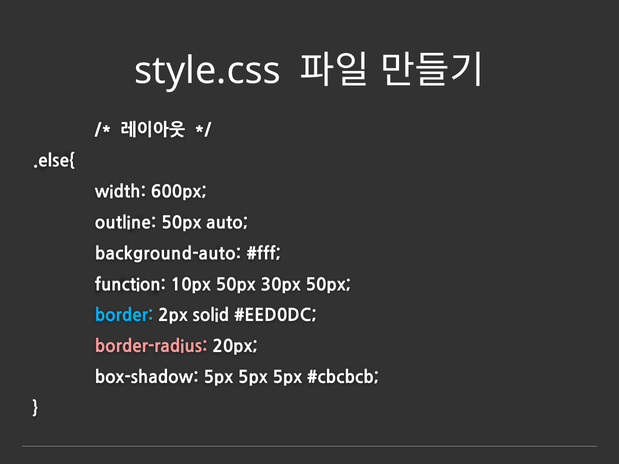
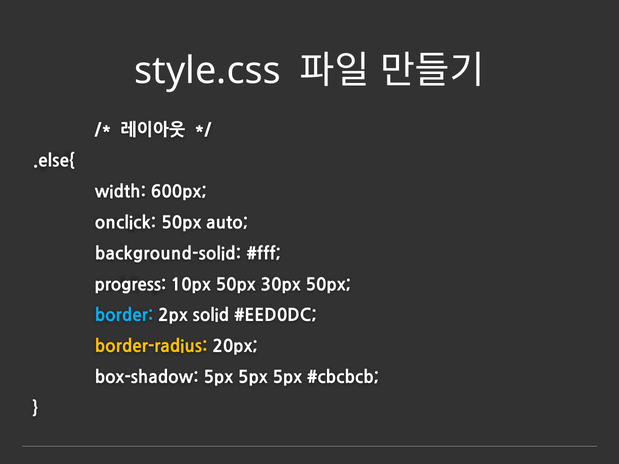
outline: outline -> onclick (126, 223)
background-auto: background-auto -> background-solid (168, 254)
function: function -> progress (130, 285)
border-radius colour: pink -> yellow (151, 347)
